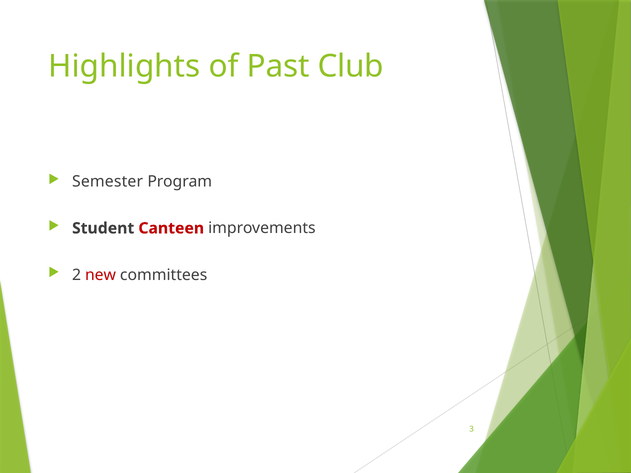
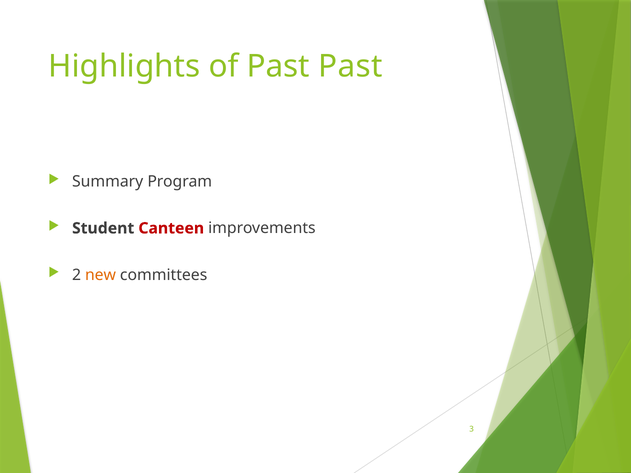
Past Club: Club -> Past (350, 66)
Semester: Semester -> Summary (108, 182)
new colour: red -> orange (101, 275)
